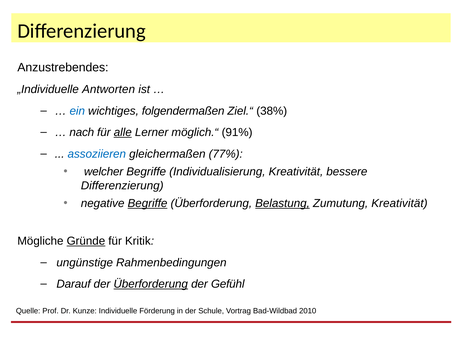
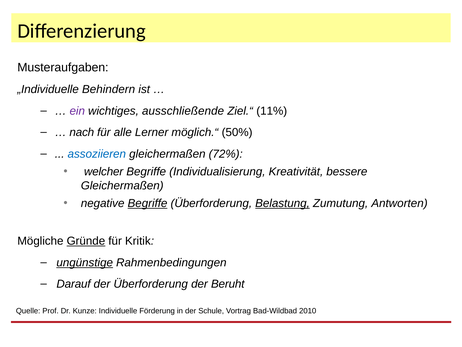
Anzustrebendes: Anzustrebendes -> Musteraufgaben (63, 67)
Antworten: Antworten -> Behindern (109, 89)
ein colour: blue -> purple (77, 111)
folgendermaßen: folgendermaßen -> ausschließende (183, 111)
38%: 38% -> 11% (272, 111)
alle underline: present -> none (123, 132)
91%: 91% -> 50% (237, 132)
77%: 77% -> 72% (226, 154)
Differenzierung: Differenzierung -> Gleichermaßen (122, 185)
Zumutung Kreativität: Kreativität -> Antworten (399, 203)
ungünstige underline: none -> present (85, 262)
Überforderung underline: present -> none (151, 284)
Gefühl: Gefühl -> Beruht (228, 284)
